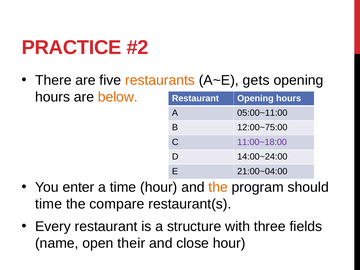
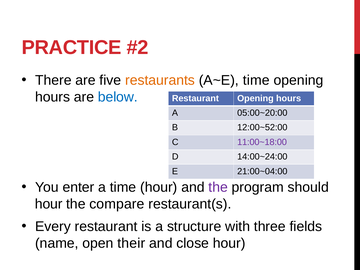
A~E gets: gets -> time (256, 80)
below colour: orange -> blue (118, 97)
05:00~11:00: 05:00~11:00 -> 05:00~20:00 (262, 113)
12:00~75:00: 12:00~75:00 -> 12:00~52:00 (262, 128)
the colour: orange -> purple (218, 187)
time: time -> hour (49, 204)
